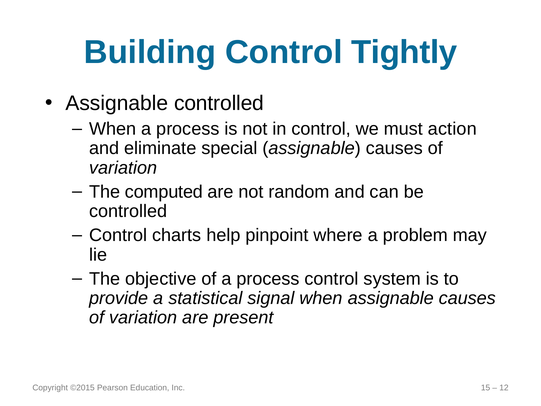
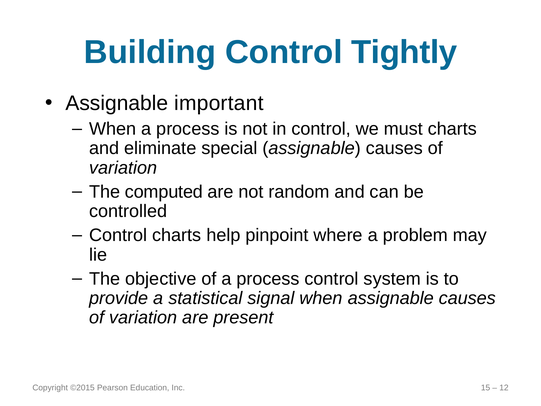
Assignable controlled: controlled -> important (219, 103)
must action: action -> charts (452, 129)
